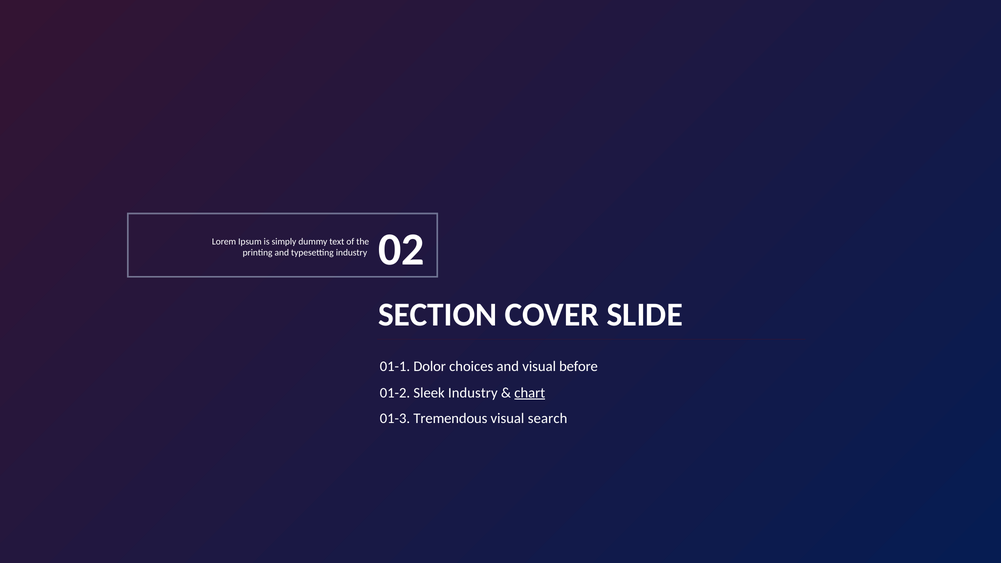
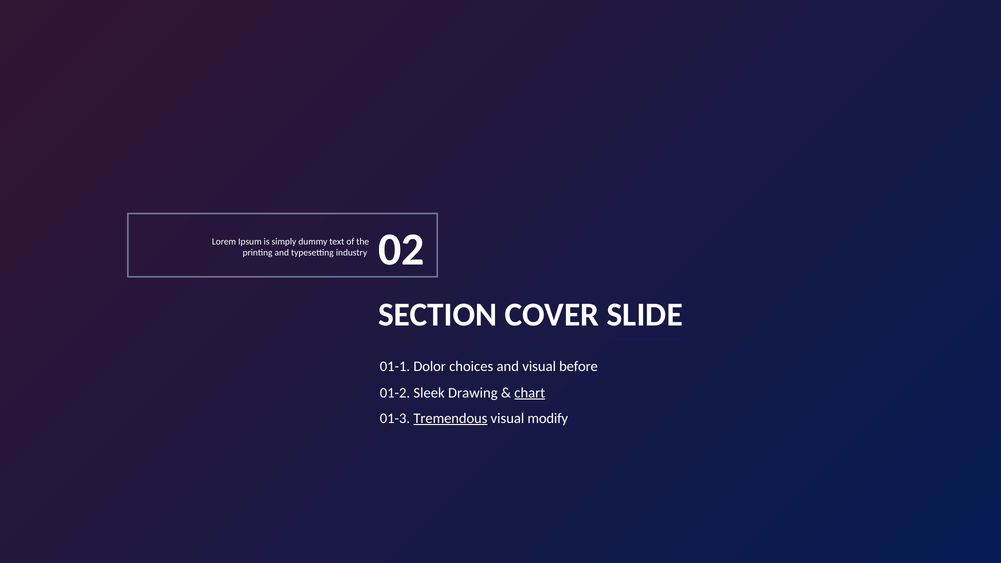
Sleek Industry: Industry -> Drawing (473, 393)
Tremendous underline: none -> present (450, 418)
search: search -> modify (548, 418)
